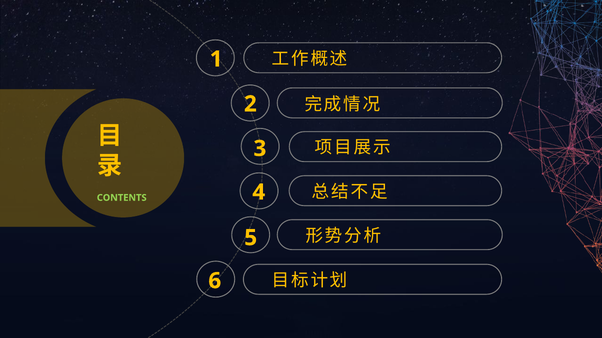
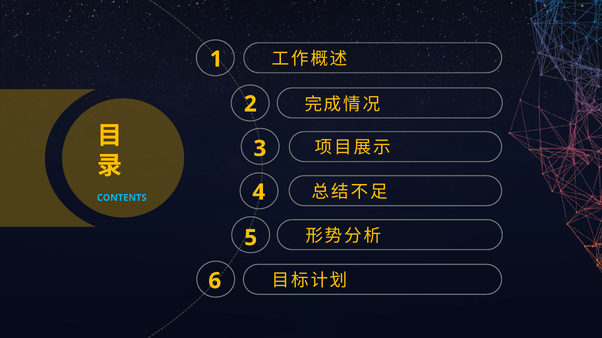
CONTENTS colour: light green -> light blue (122, 198)
